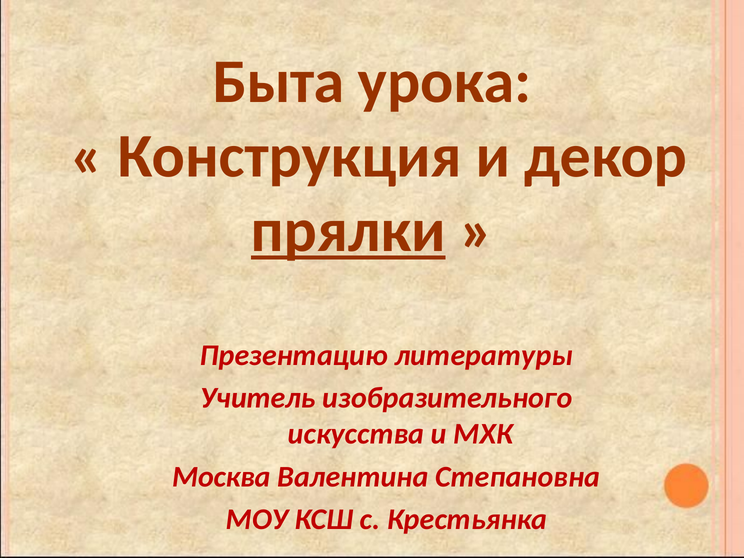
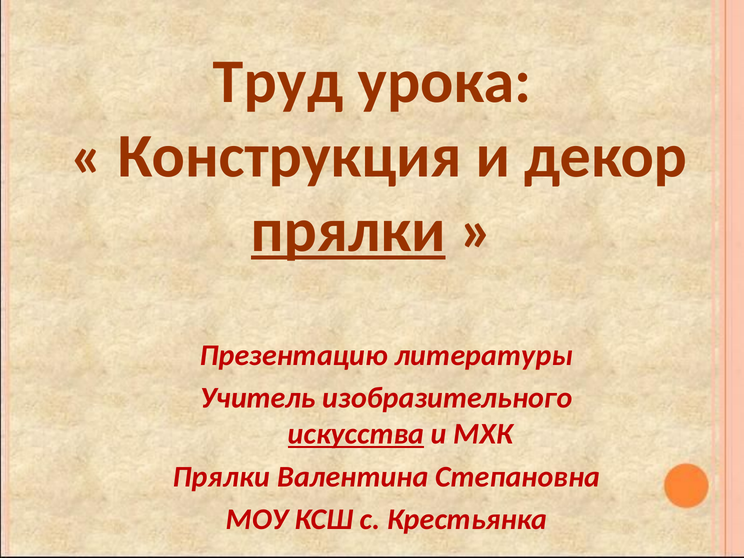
Быта: Быта -> Труд (278, 82)
искусства underline: none -> present (356, 434)
Москва: Москва -> Прялки (221, 477)
